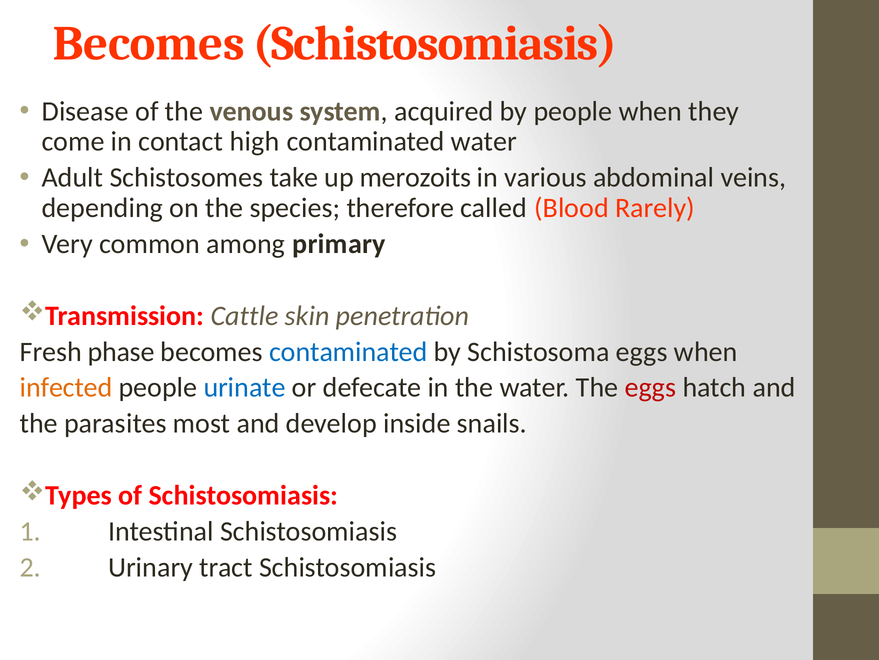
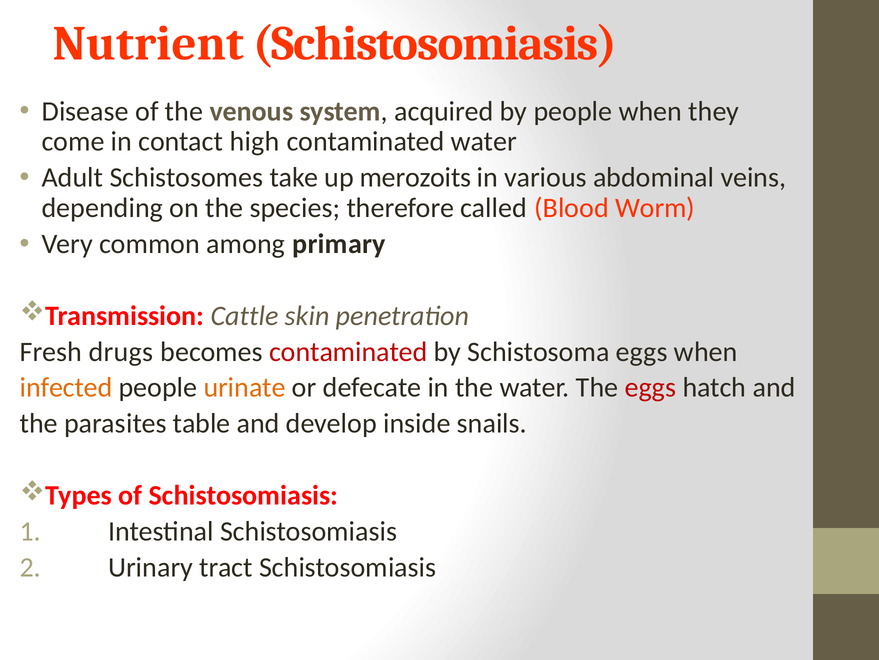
Becomes: Becomes -> Nutrient (149, 44)
Rarely: Rarely -> Worm (655, 208)
phase: phase -> drugs (121, 351)
contaminated colour: blue -> red (348, 351)
urinate colour: blue -> orange (245, 387)
most: most -> table (202, 423)
